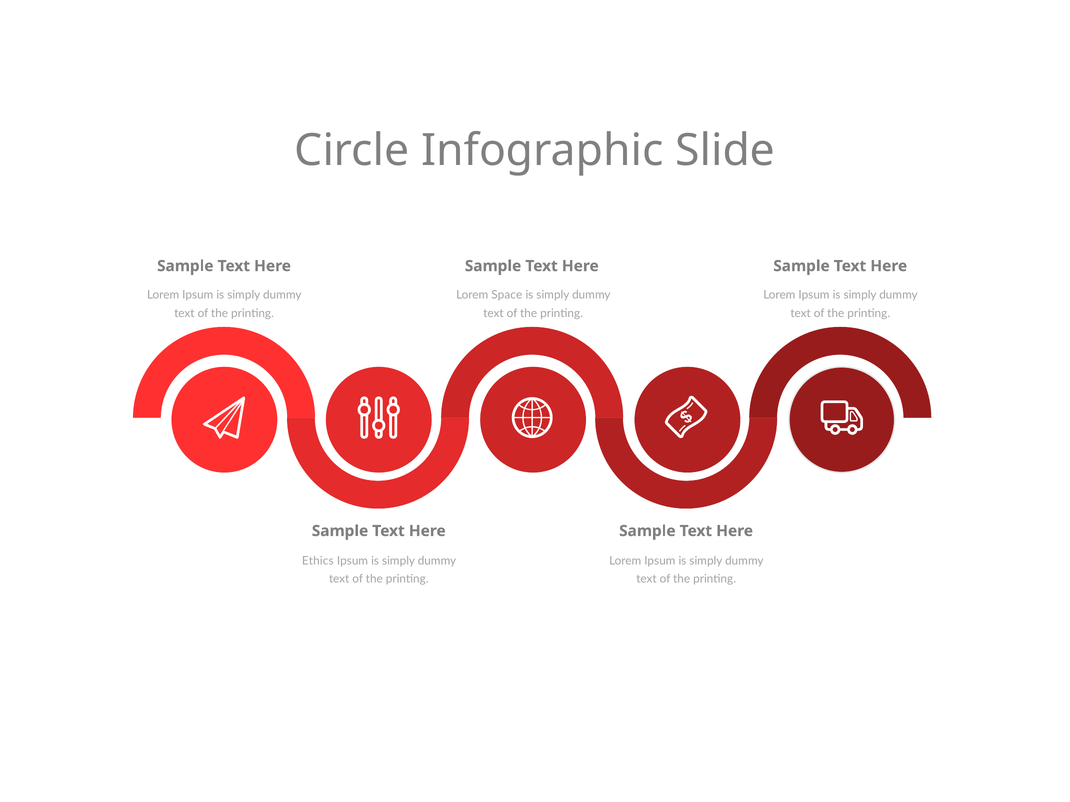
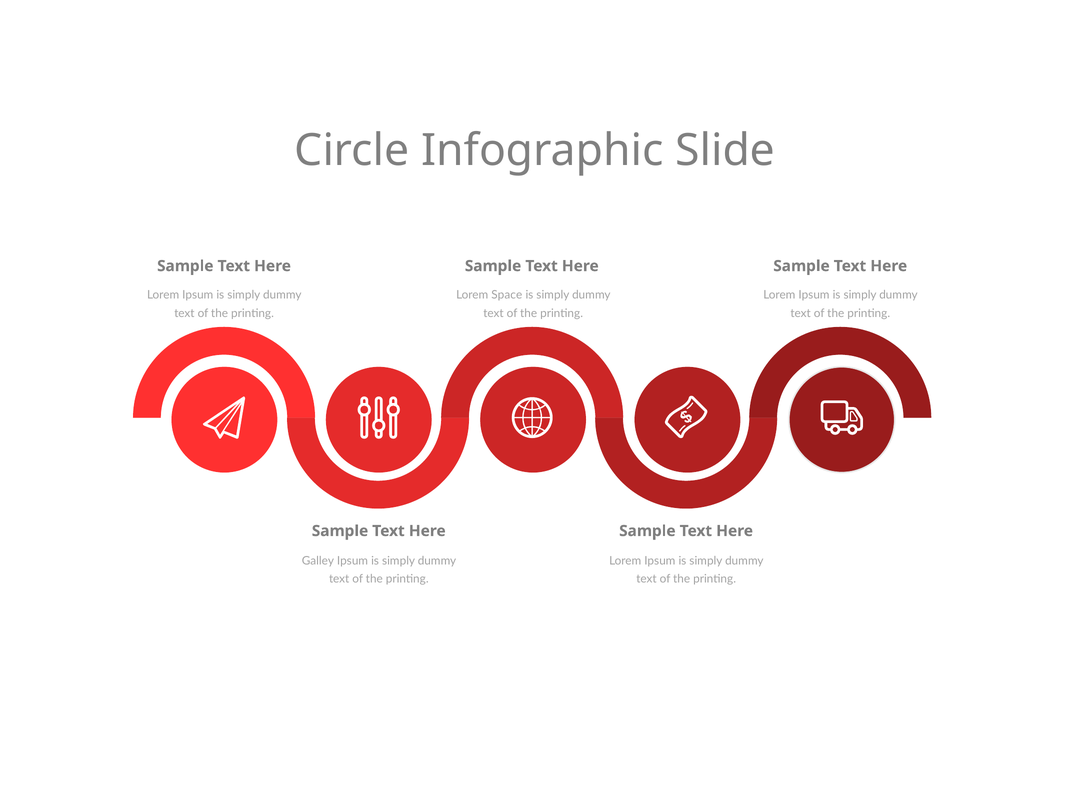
Ethics: Ethics -> Galley (318, 561)
